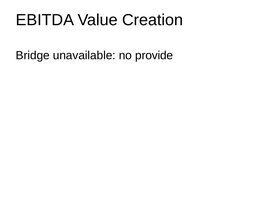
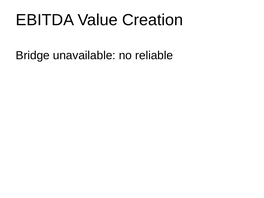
provide: provide -> reliable (154, 55)
